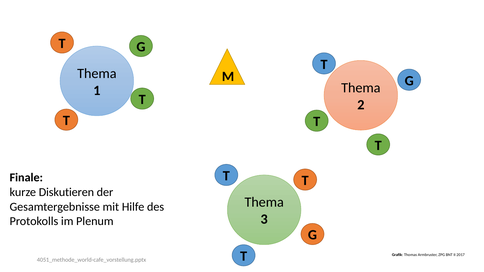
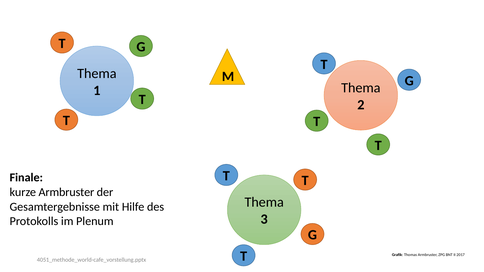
kurze Diskutieren: Diskutieren -> Armbruster (66, 192)
